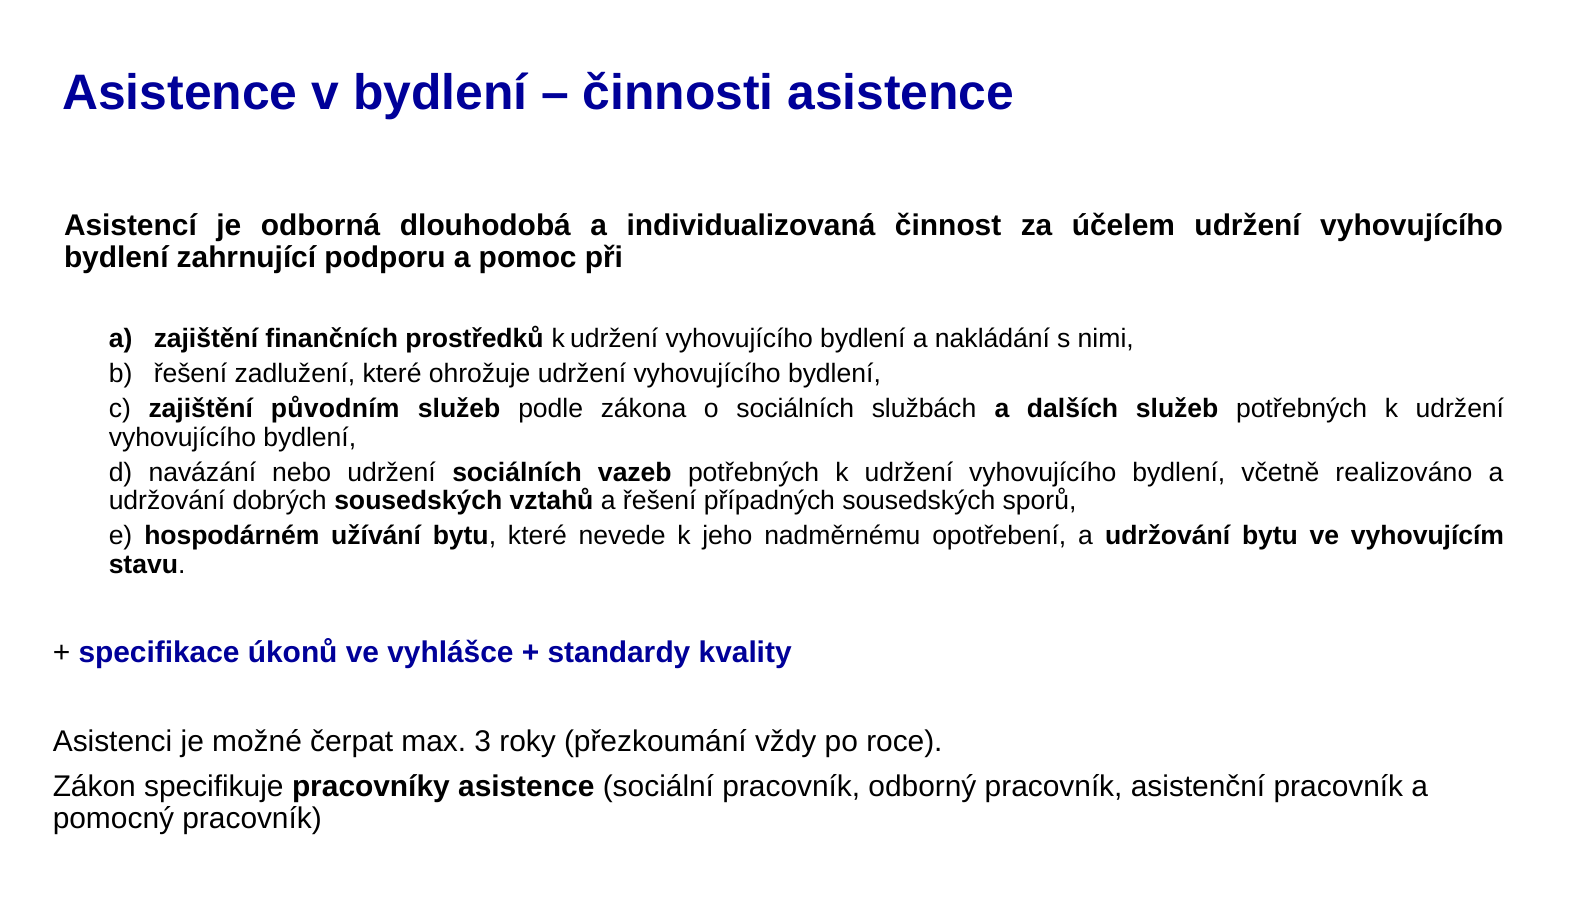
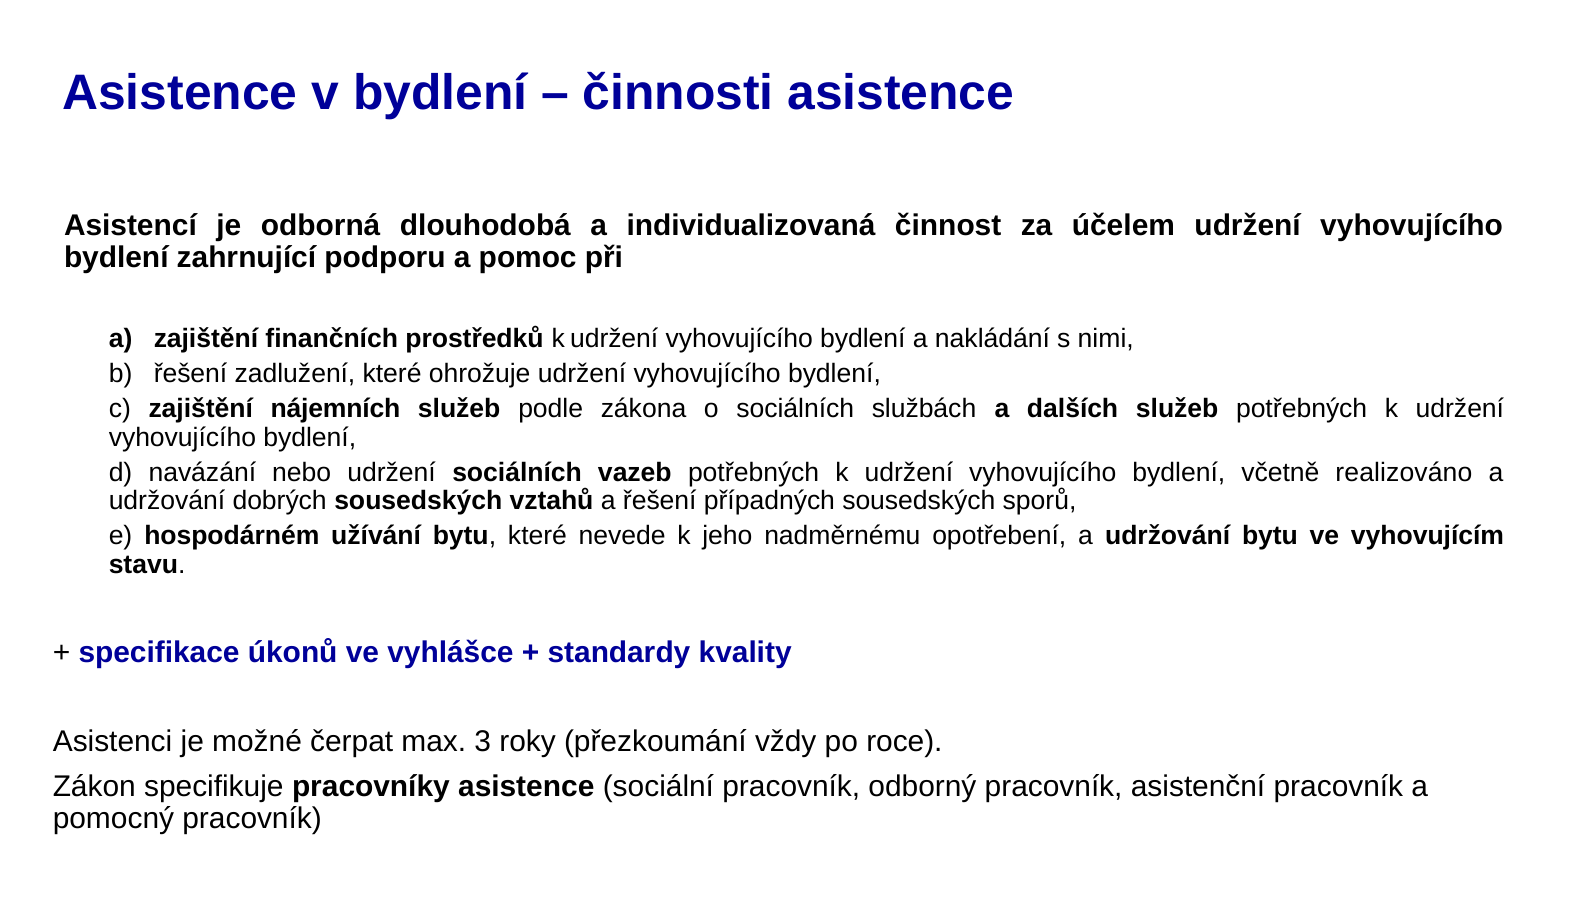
původním: původním -> nájemních (335, 409)
